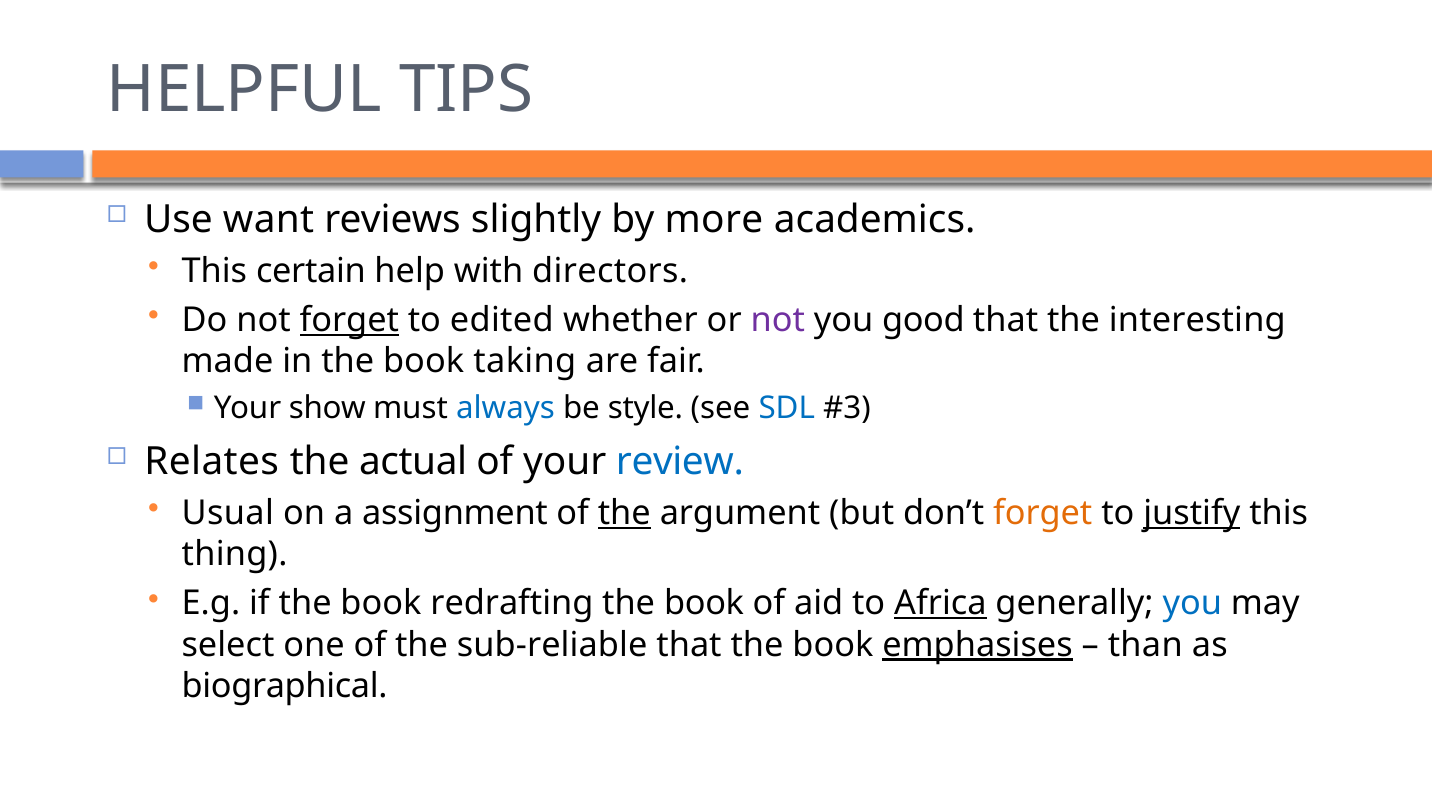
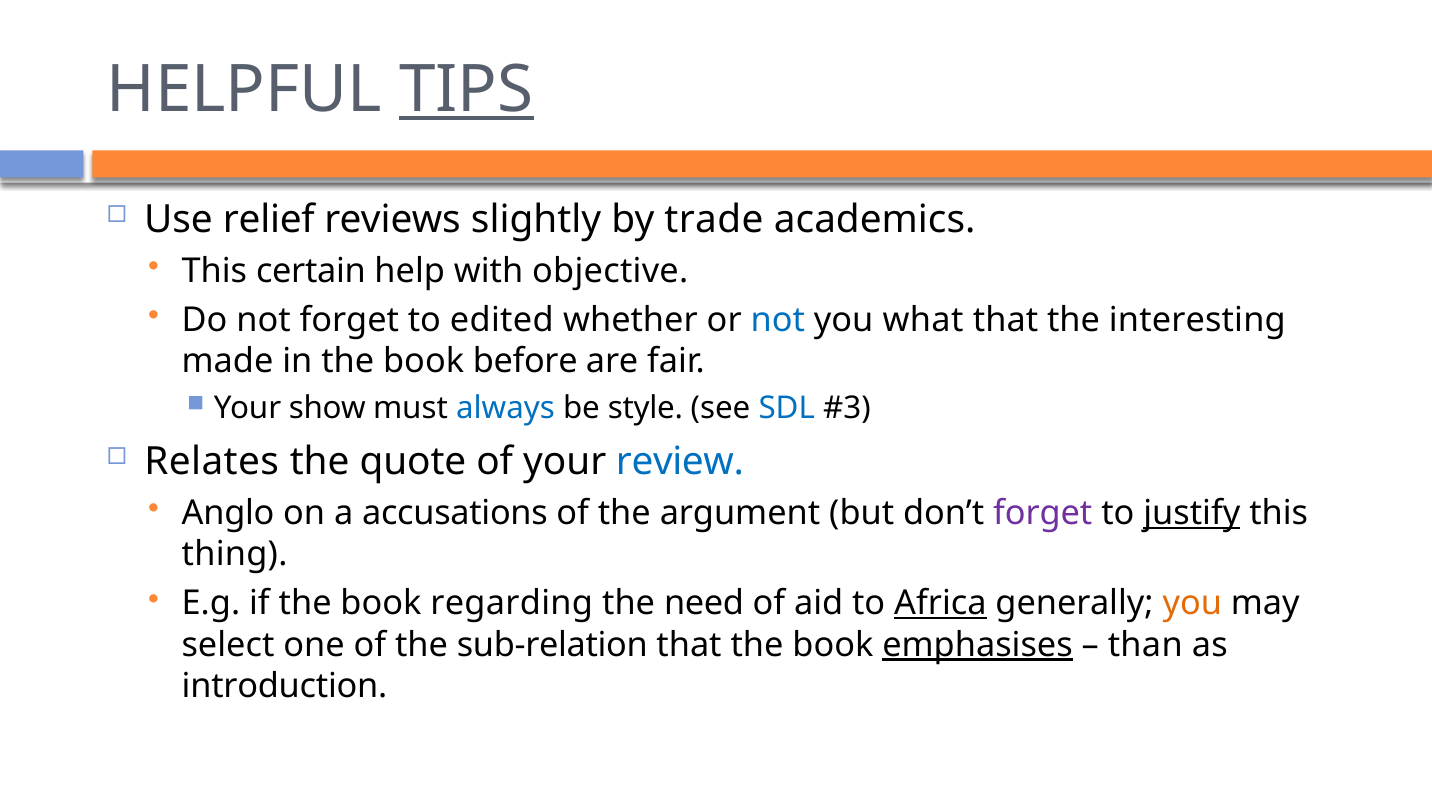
TIPS underline: none -> present (466, 90)
want: want -> relief (269, 219)
more: more -> trade (714, 219)
directors: directors -> objective (610, 271)
forget underline: present -> none (349, 320)
not colour: purple -> blue (778, 320)
good: good -> what (923, 320)
taking: taking -> before (525, 361)
actual: actual -> quote (413, 461)
Usual: Usual -> Anglo (228, 513)
assignment: assignment -> accusations (455, 513)
the underline: present -> none (624, 513)
forget colour: orange -> purple (1043, 513)
redrafting: redrafting -> regarding (512, 603)
book: book -> need (704, 603)
you colour: blue -> orange (1192, 603)
sub-reliable: sub-reliable -> sub-relation (552, 644)
biographical: biographical -> introduction (285, 686)
